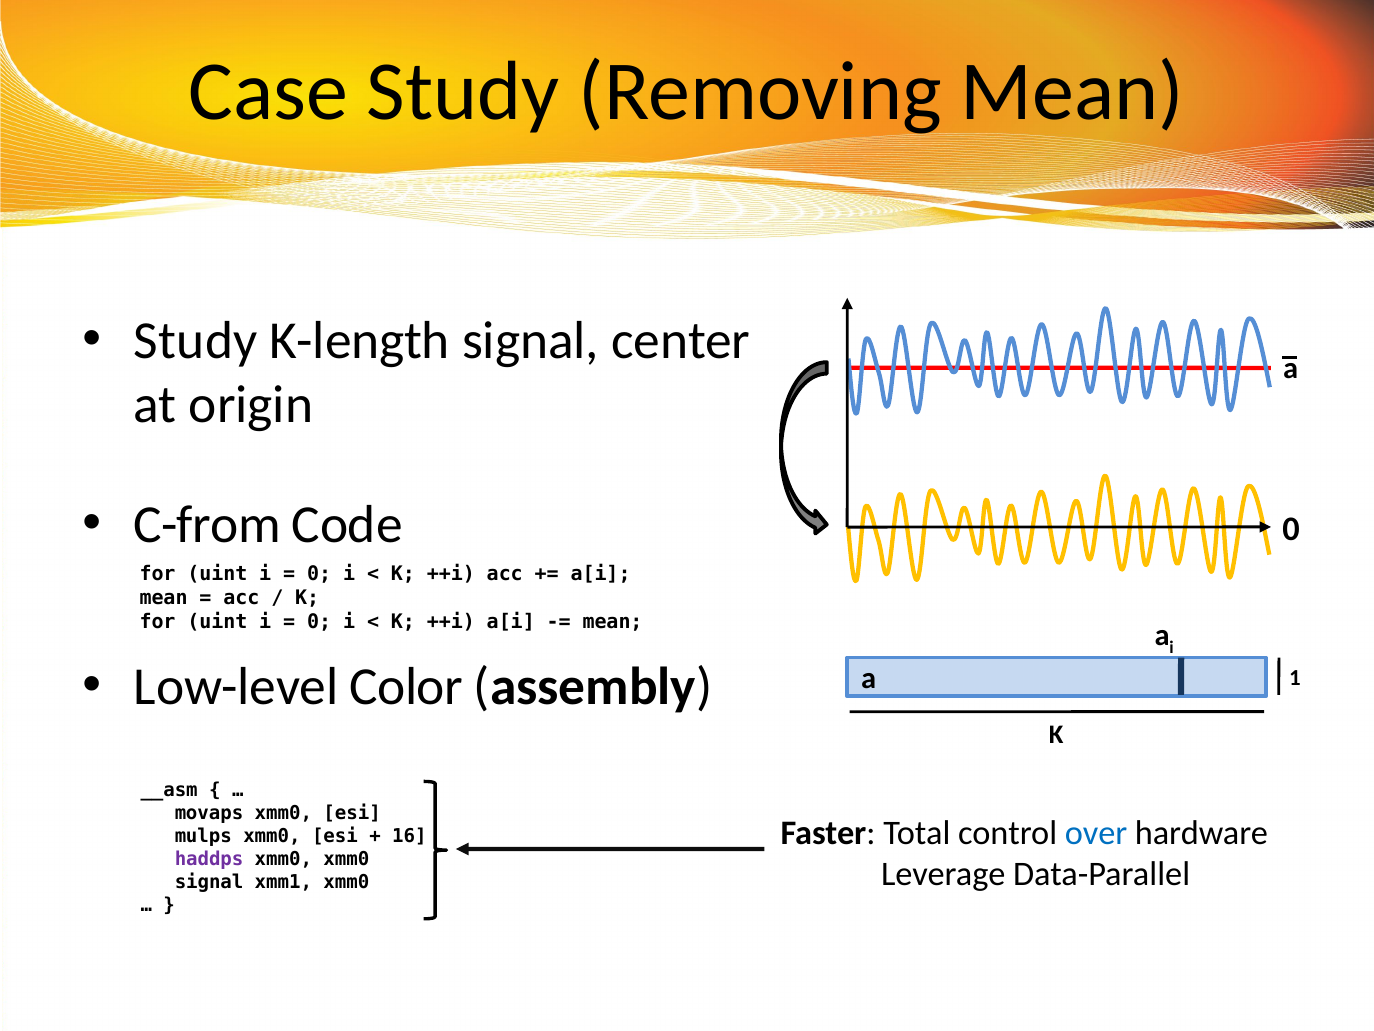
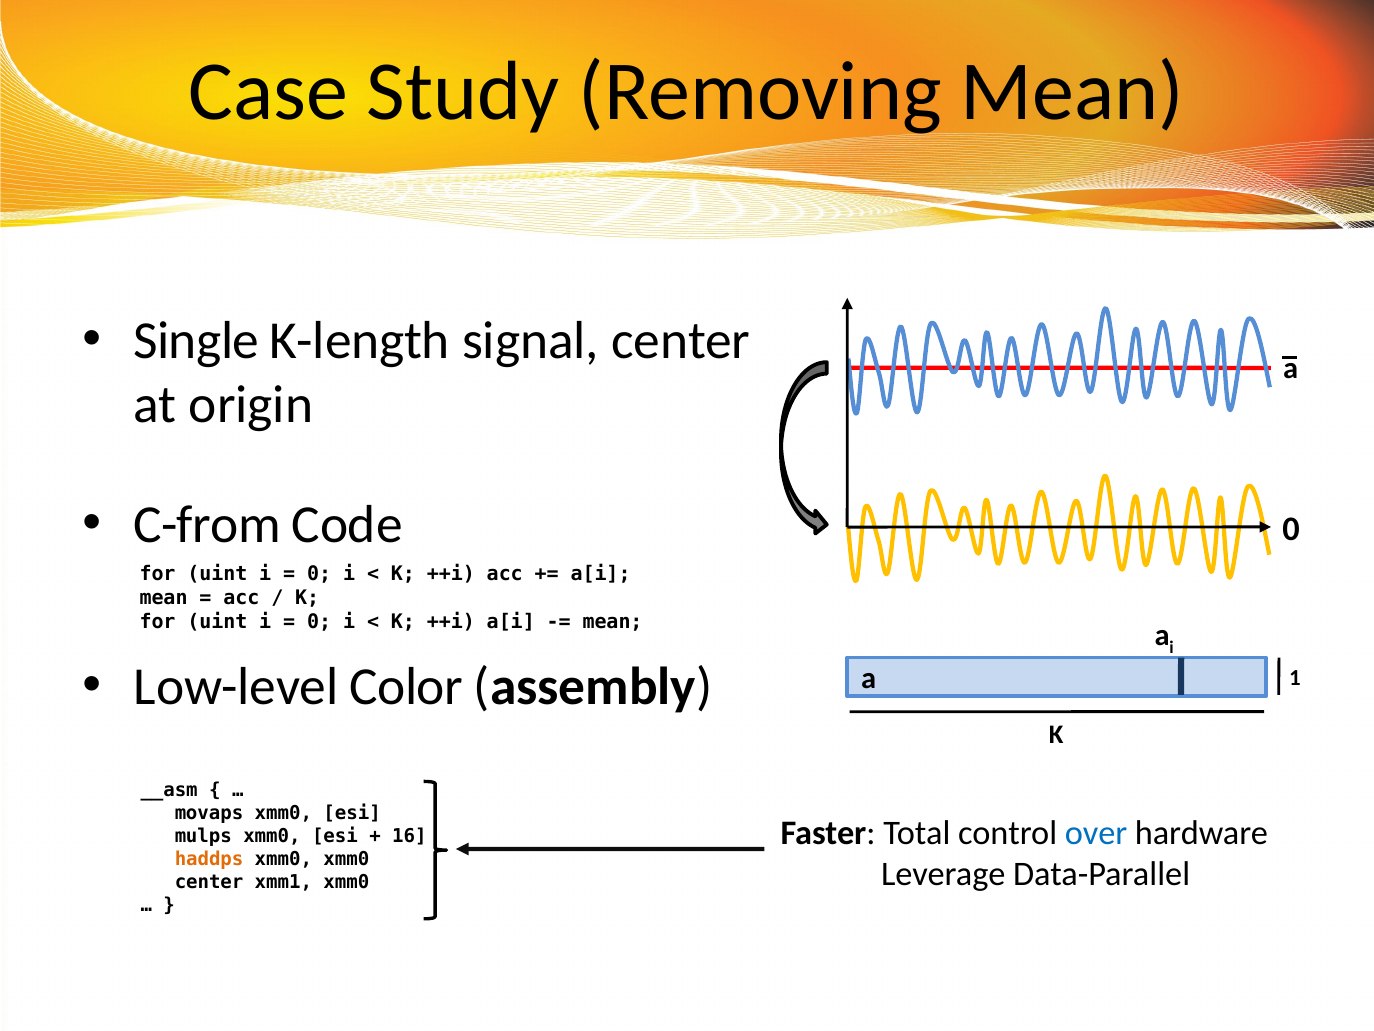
Study: Study -> Single (196, 340)
haddps colour: purple -> orange (209, 858)
signal: signal -> center (209, 881)
